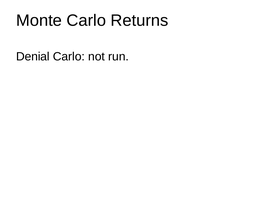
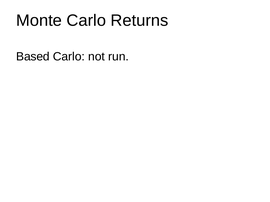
Denial: Denial -> Based (33, 57)
